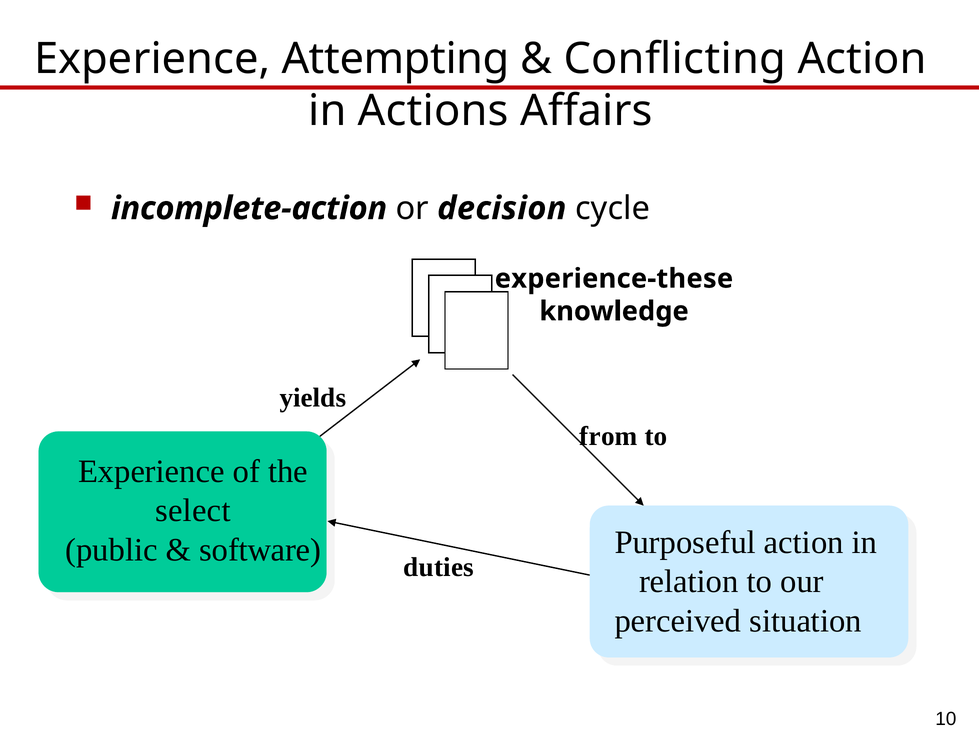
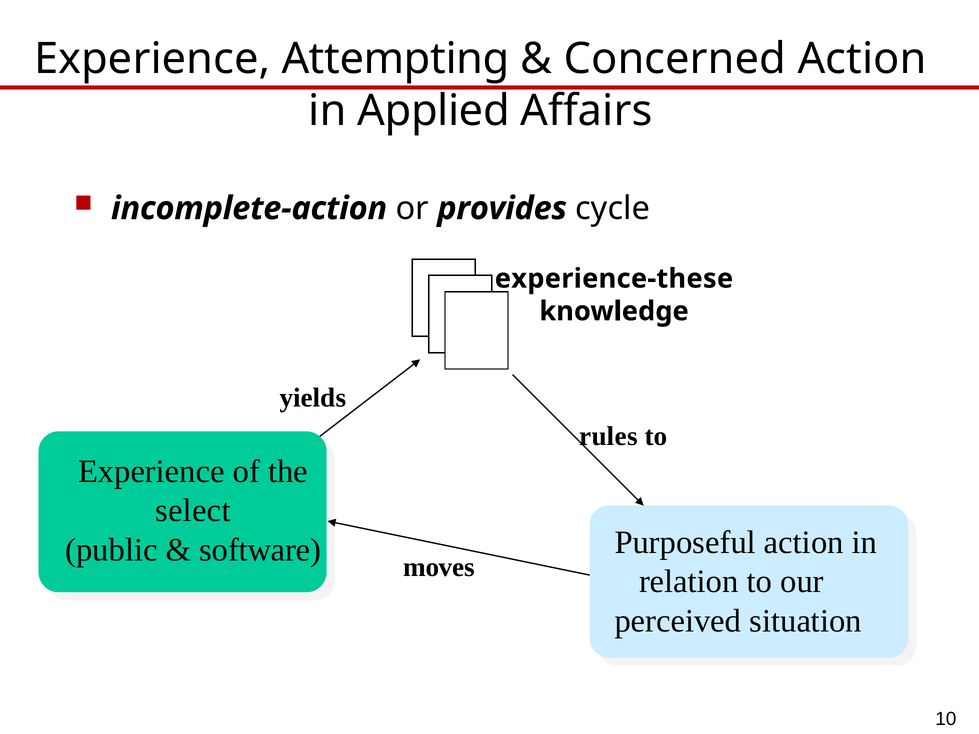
Conflicting: Conflicting -> Concerned (675, 59)
Actions: Actions -> Applied (434, 111)
decision: decision -> provides (502, 208)
from: from -> rules (608, 436)
duties: duties -> moves (439, 567)
